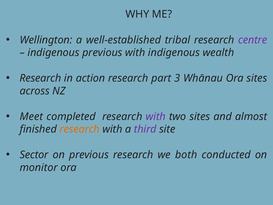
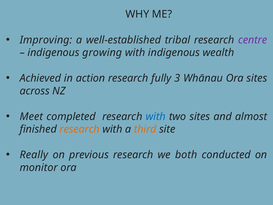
Wellington: Wellington -> Improving (46, 40)
indigenous previous: previous -> growing (102, 53)
Research: Research -> Achieved (40, 78)
part: part -> fully (161, 78)
with colour: purple -> blue (156, 116)
third colour: purple -> orange (145, 129)
Sector: Sector -> Really (34, 155)
